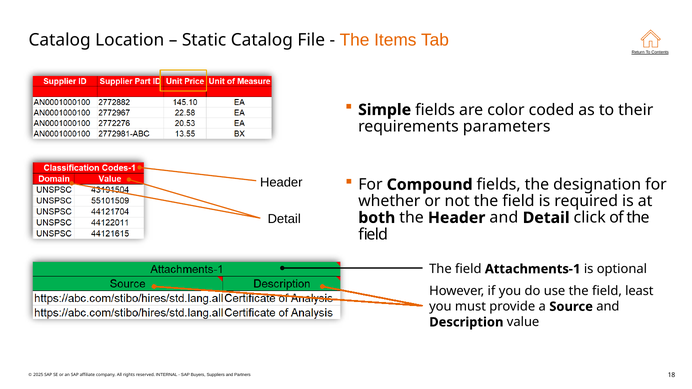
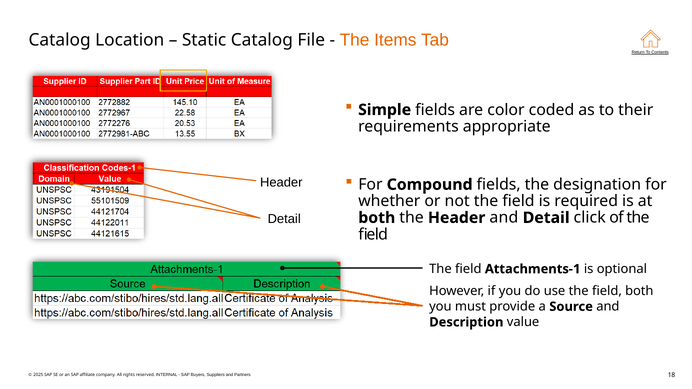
parameters: parameters -> appropriate (507, 126)
field least: least -> both (639, 291)
